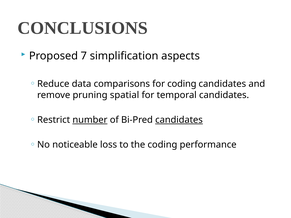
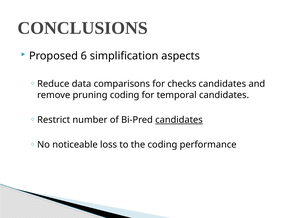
7: 7 -> 6 (84, 56)
for coding: coding -> checks (182, 84)
pruning spatial: spatial -> coding (125, 95)
number underline: present -> none (90, 120)
